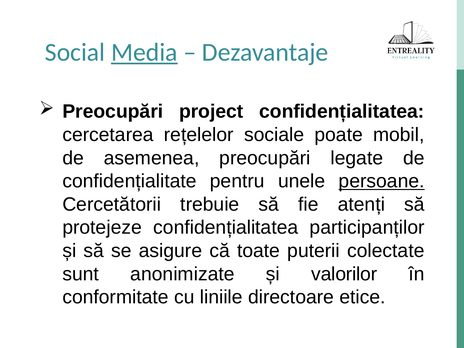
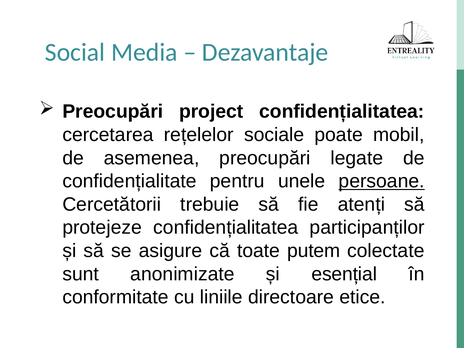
Media underline: present -> none (144, 52)
puterii: puterii -> putem (314, 251)
valorilor: valorilor -> esențial (344, 274)
